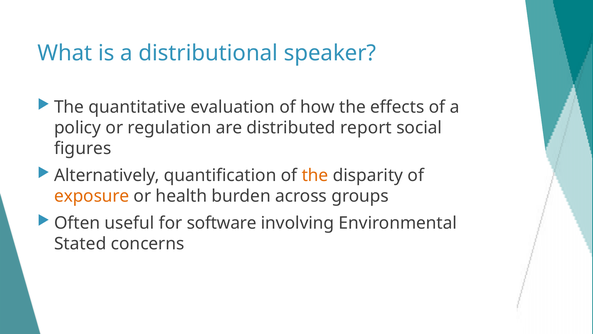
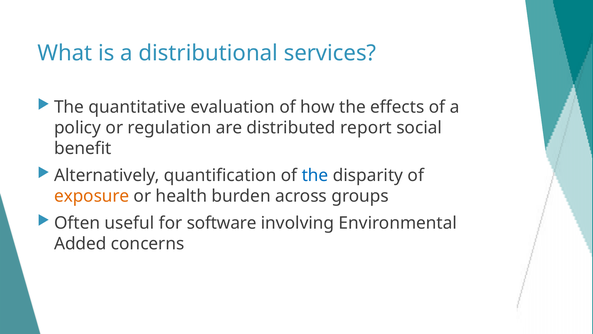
speaker: speaker -> services (330, 53)
figures: figures -> benefit (83, 148)
the colour: orange -> blue (315, 175)
Stated: Stated -> Added (80, 244)
